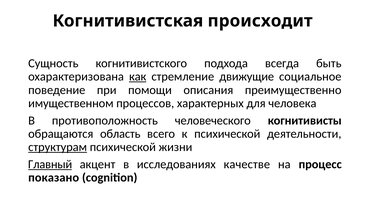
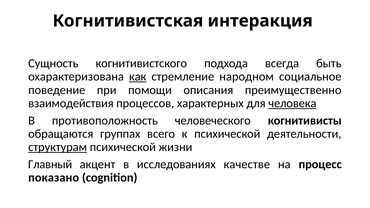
происходит: происходит -> интеракция (260, 21)
движущие: движущие -> народном (247, 77)
имущественном: имущественном -> взаимодействия (71, 103)
человека underline: none -> present (292, 103)
область: область -> группах (120, 134)
Главный underline: present -> none (50, 164)
